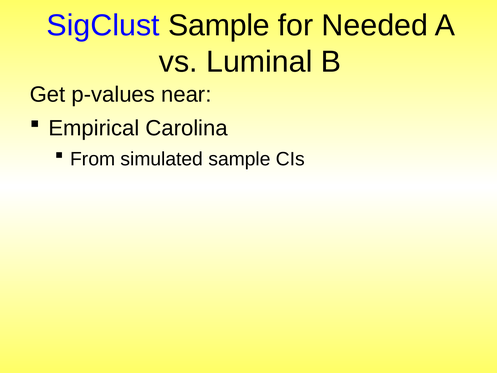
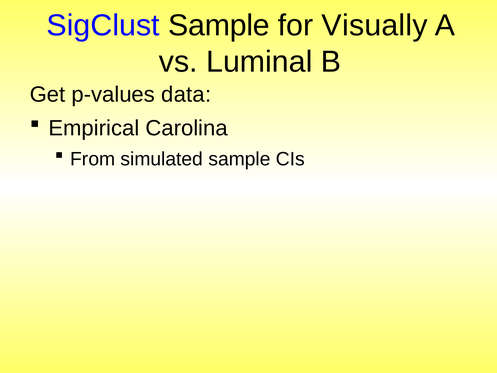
Needed: Needed -> Visually (375, 25)
near: near -> data (186, 94)
